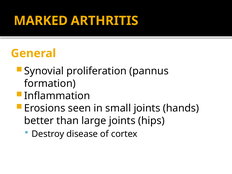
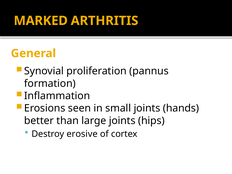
disease: disease -> erosive (82, 134)
